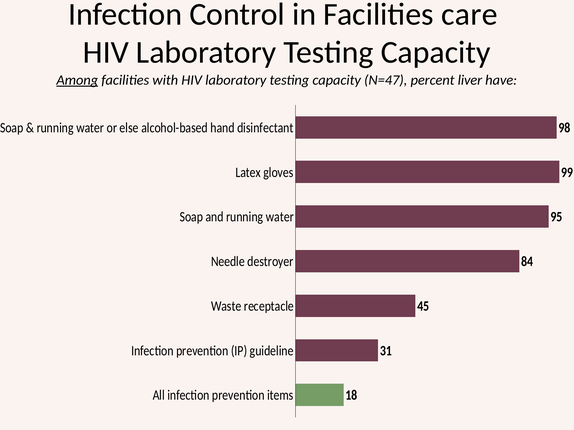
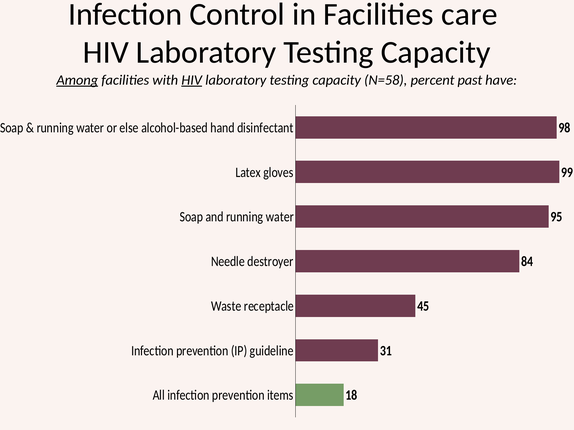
HIV underline: none -> present (192, 80)
N=47: N=47 -> N=58 (386, 80)
liver: liver -> past (470, 80)
